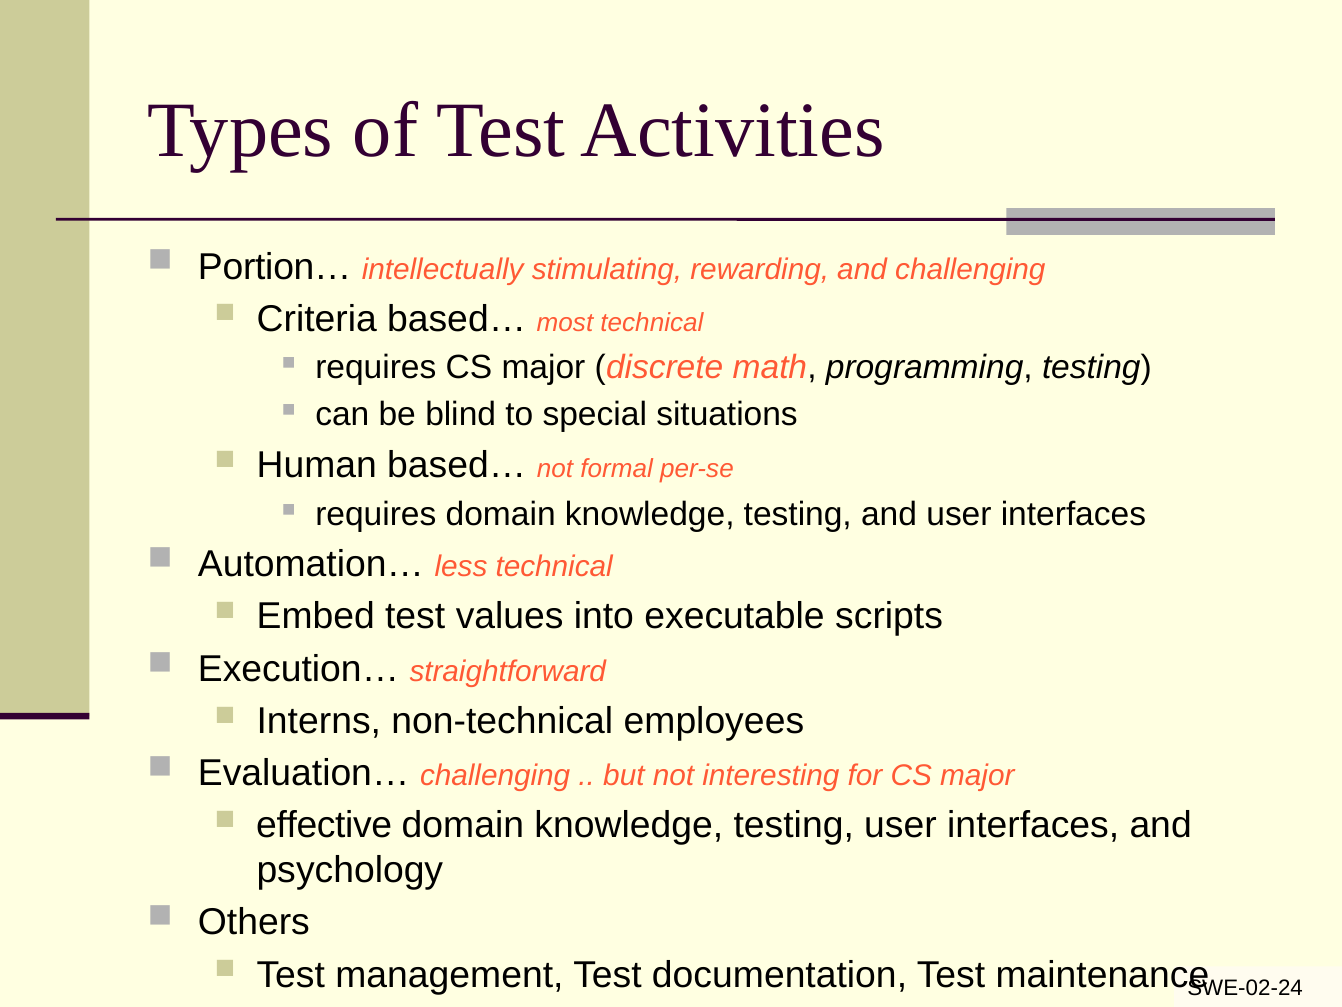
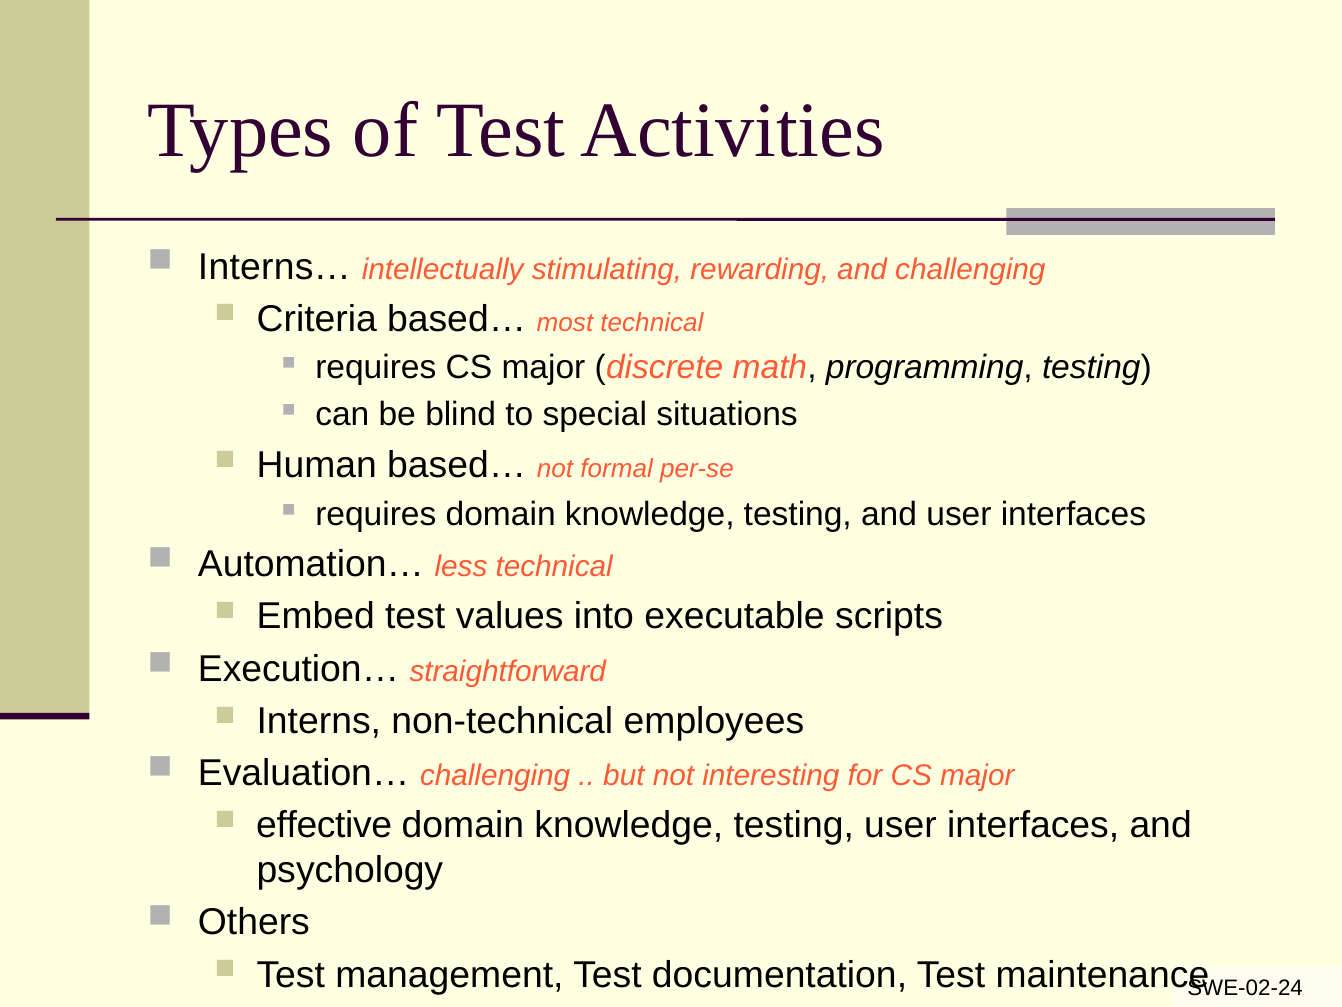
Portion…: Portion… -> Interns… (274, 267)
